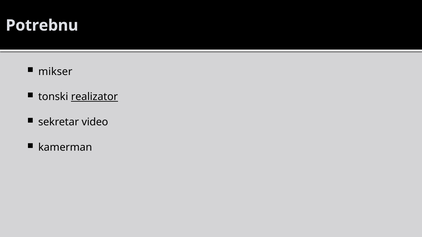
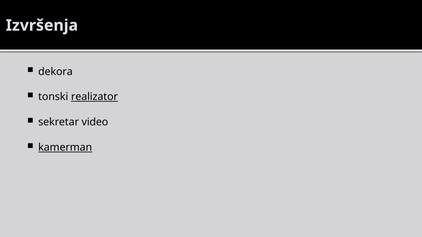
Potrebnu: Potrebnu -> Izvršenja (42, 25)
mikser: mikser -> dekora (55, 72)
kamerman underline: none -> present (65, 148)
